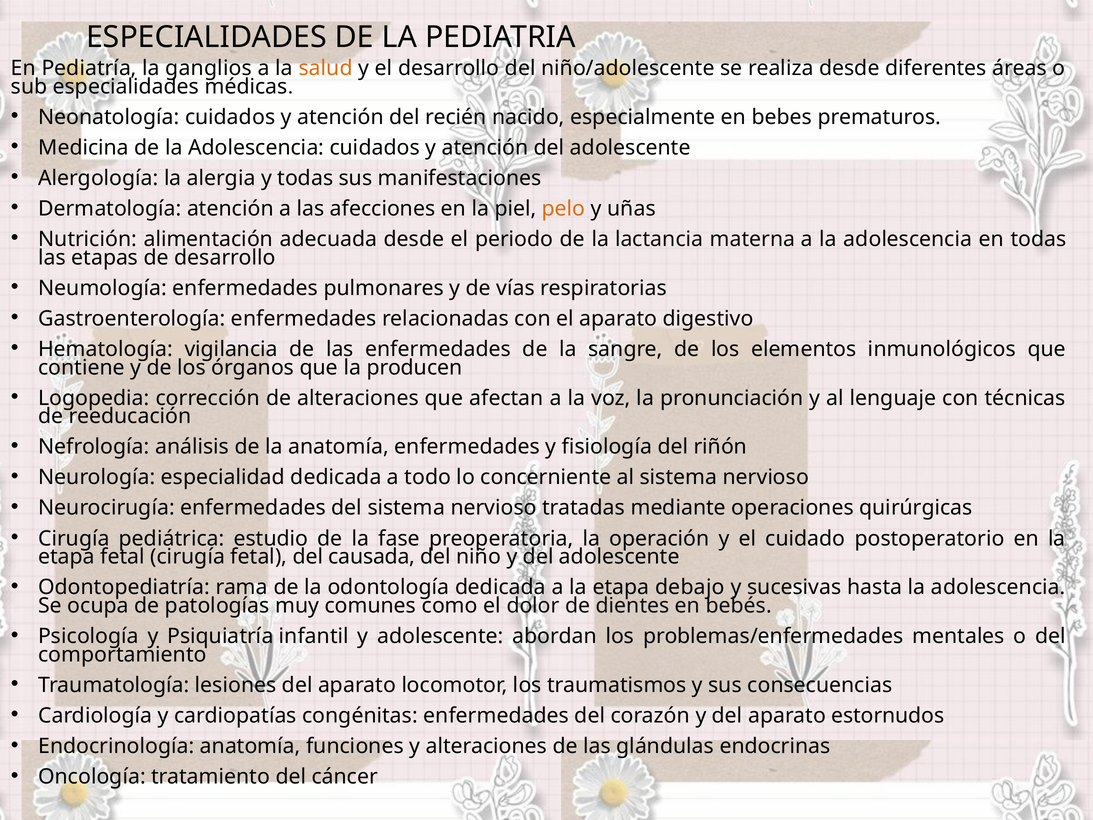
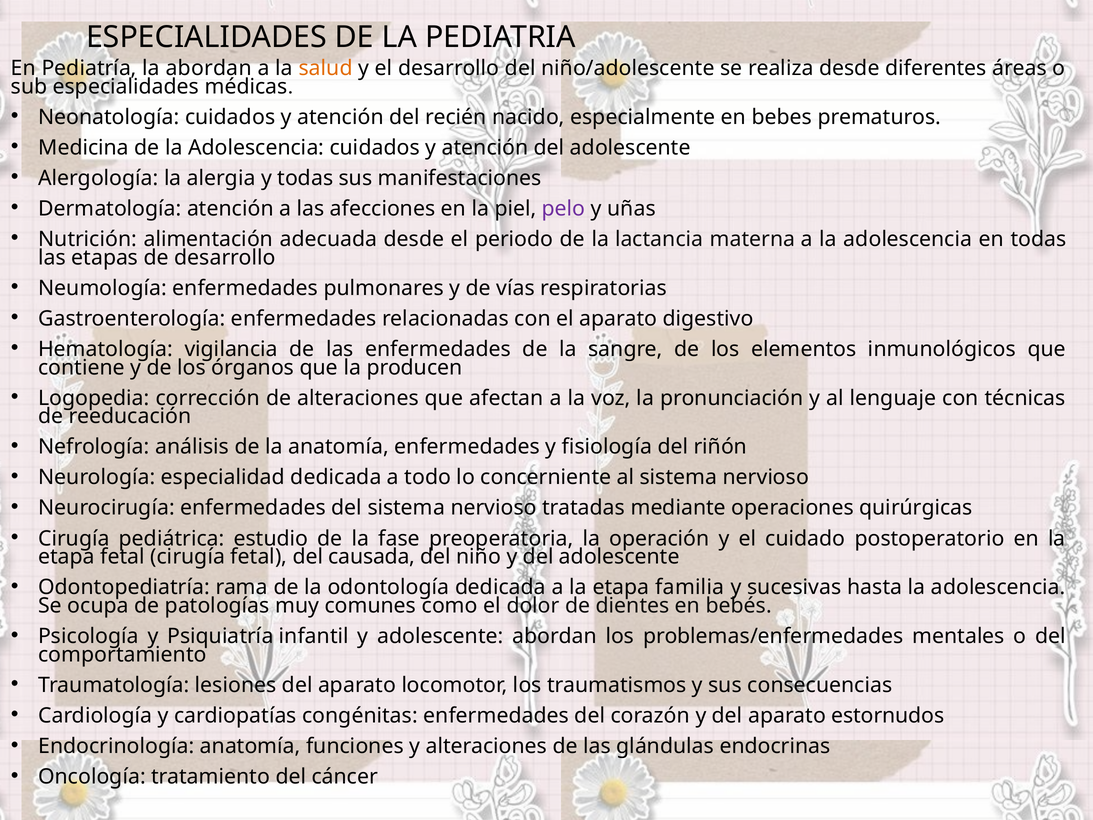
la ganglios: ganglios -> abordan (209, 68)
pelo colour: orange -> purple (564, 209)
debajo: debajo -> familia (690, 587)
